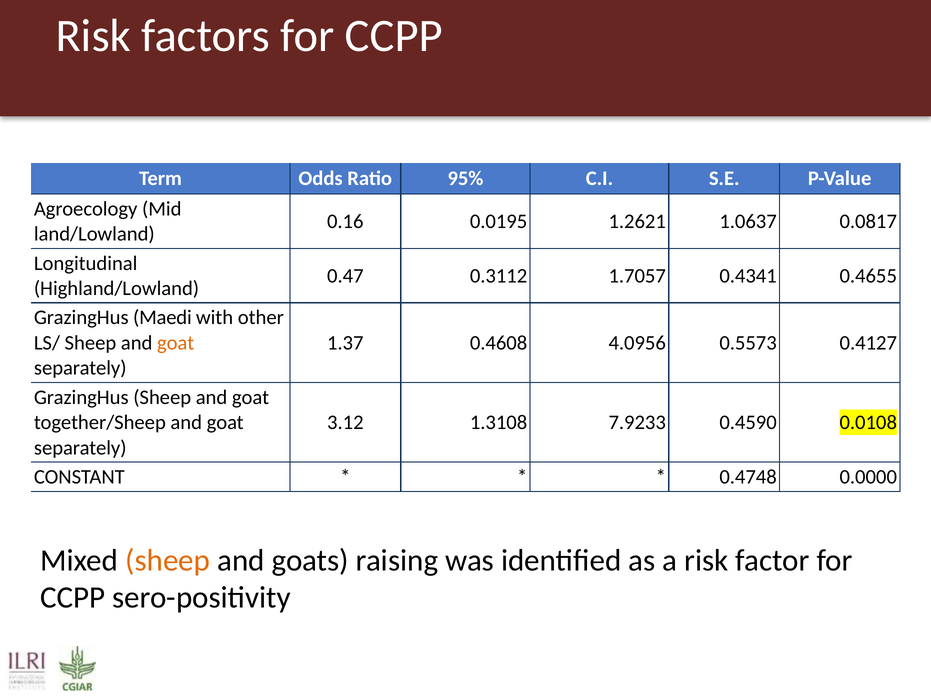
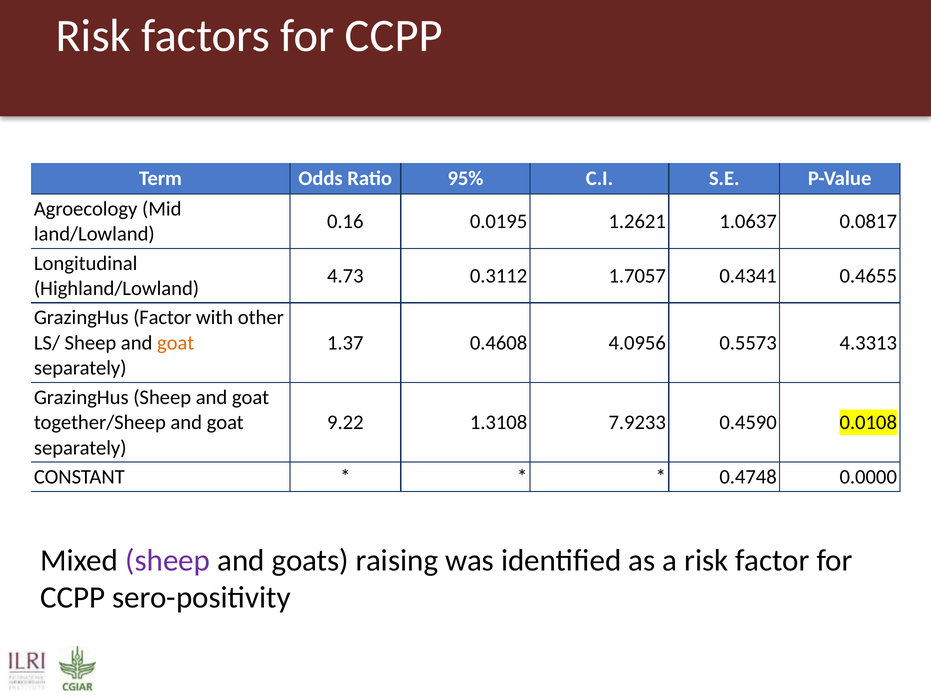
0.47: 0.47 -> 4.73 (345, 276)
GrazingHus Maedi: Maedi -> Factor (162, 318)
0.4127: 0.4127 -> 4.3313 (868, 343)
3.12: 3.12 -> 9.22 (345, 423)
sheep colour: orange -> purple (168, 561)
